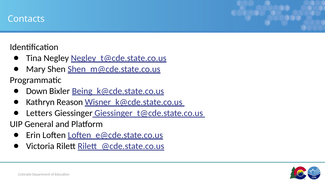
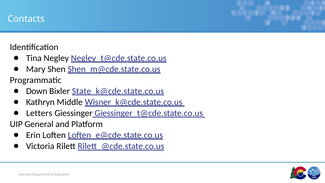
Being_k@cde.state.co.us: Being_k@cde.state.co.us -> State_k@cde.state.co.us (118, 91)
Reason: Reason -> Middle (70, 102)
